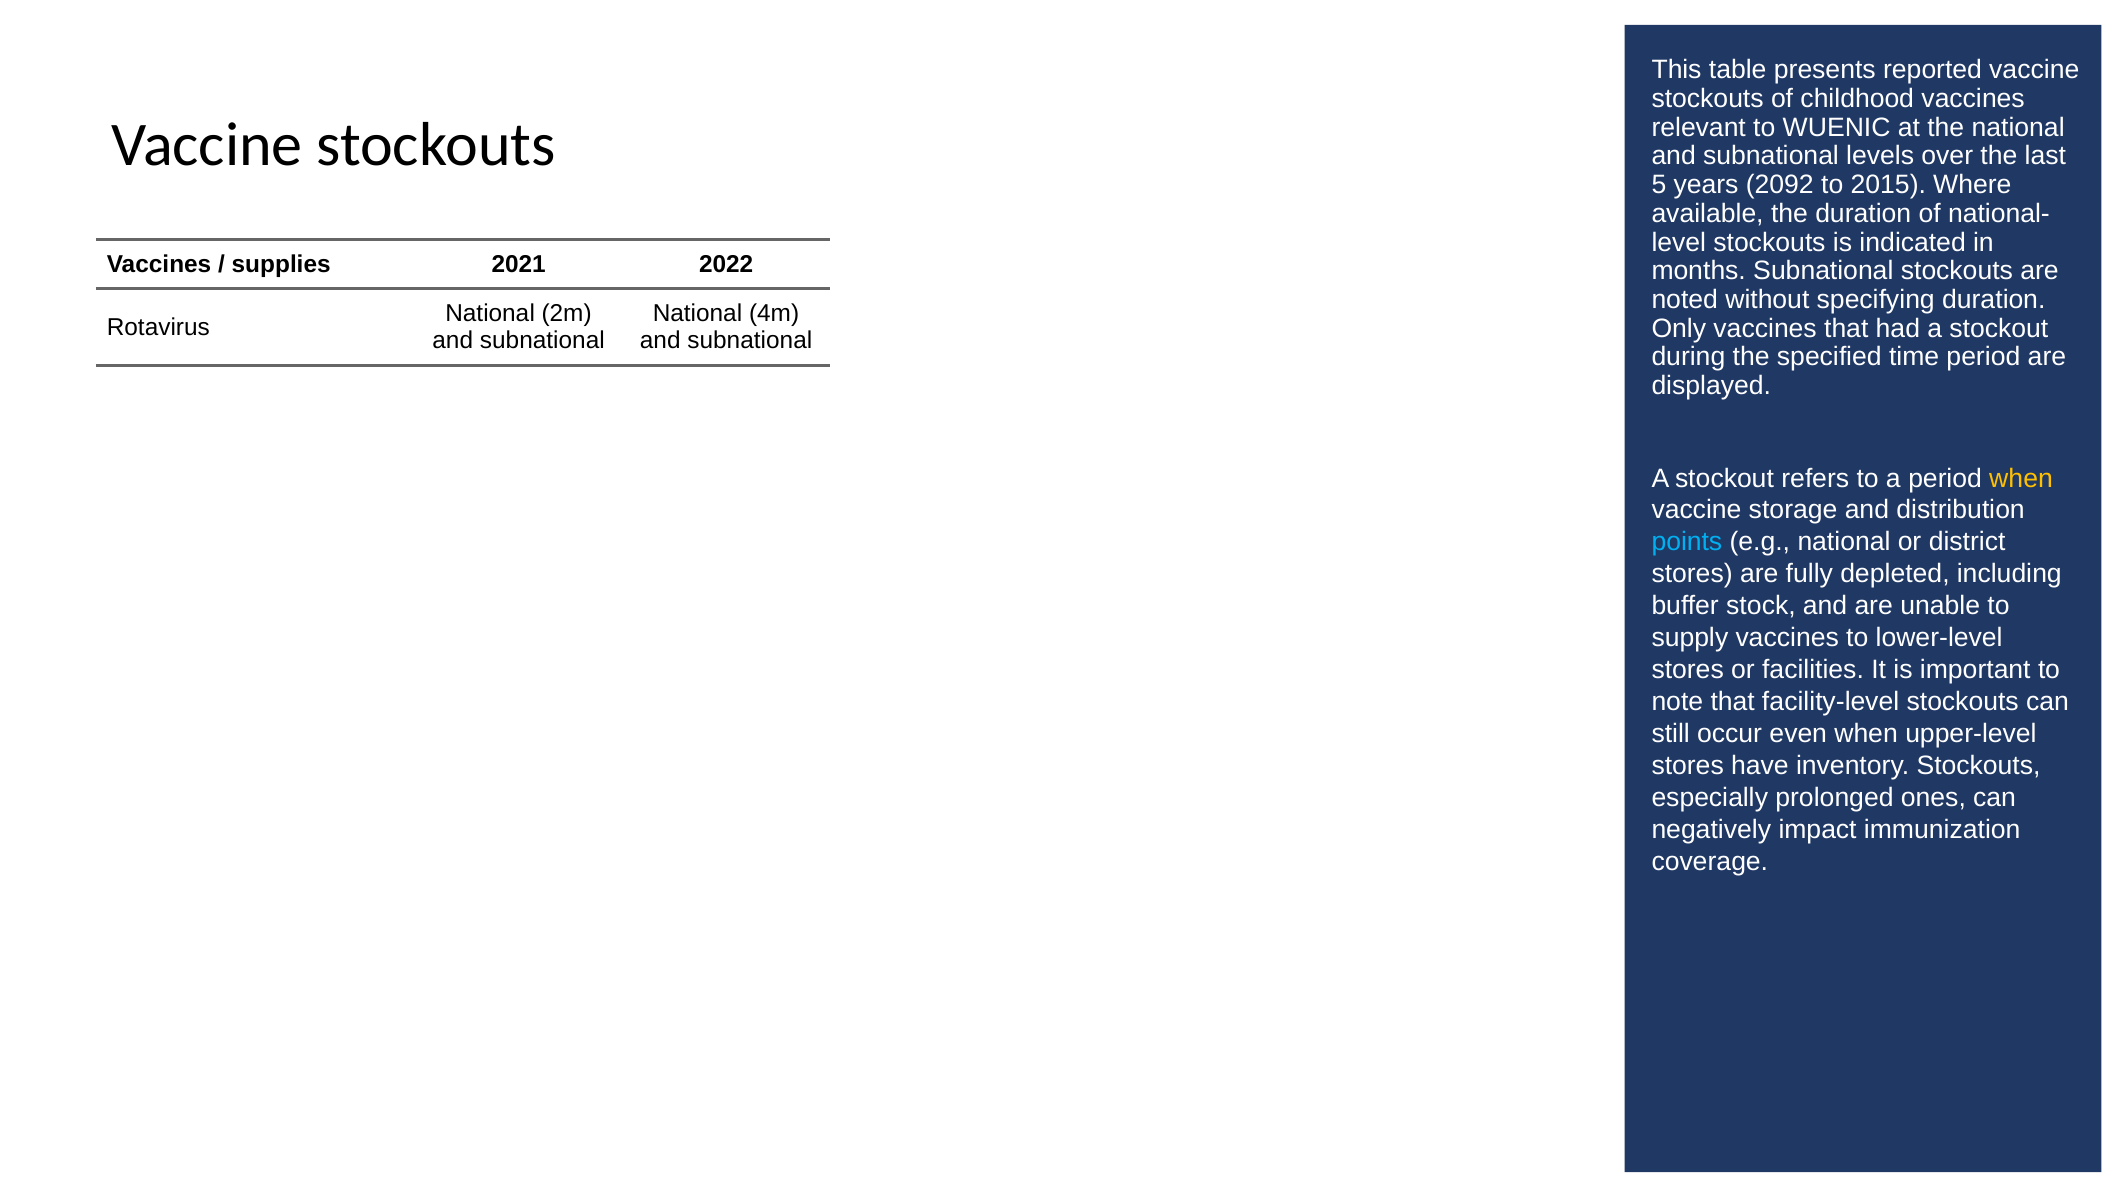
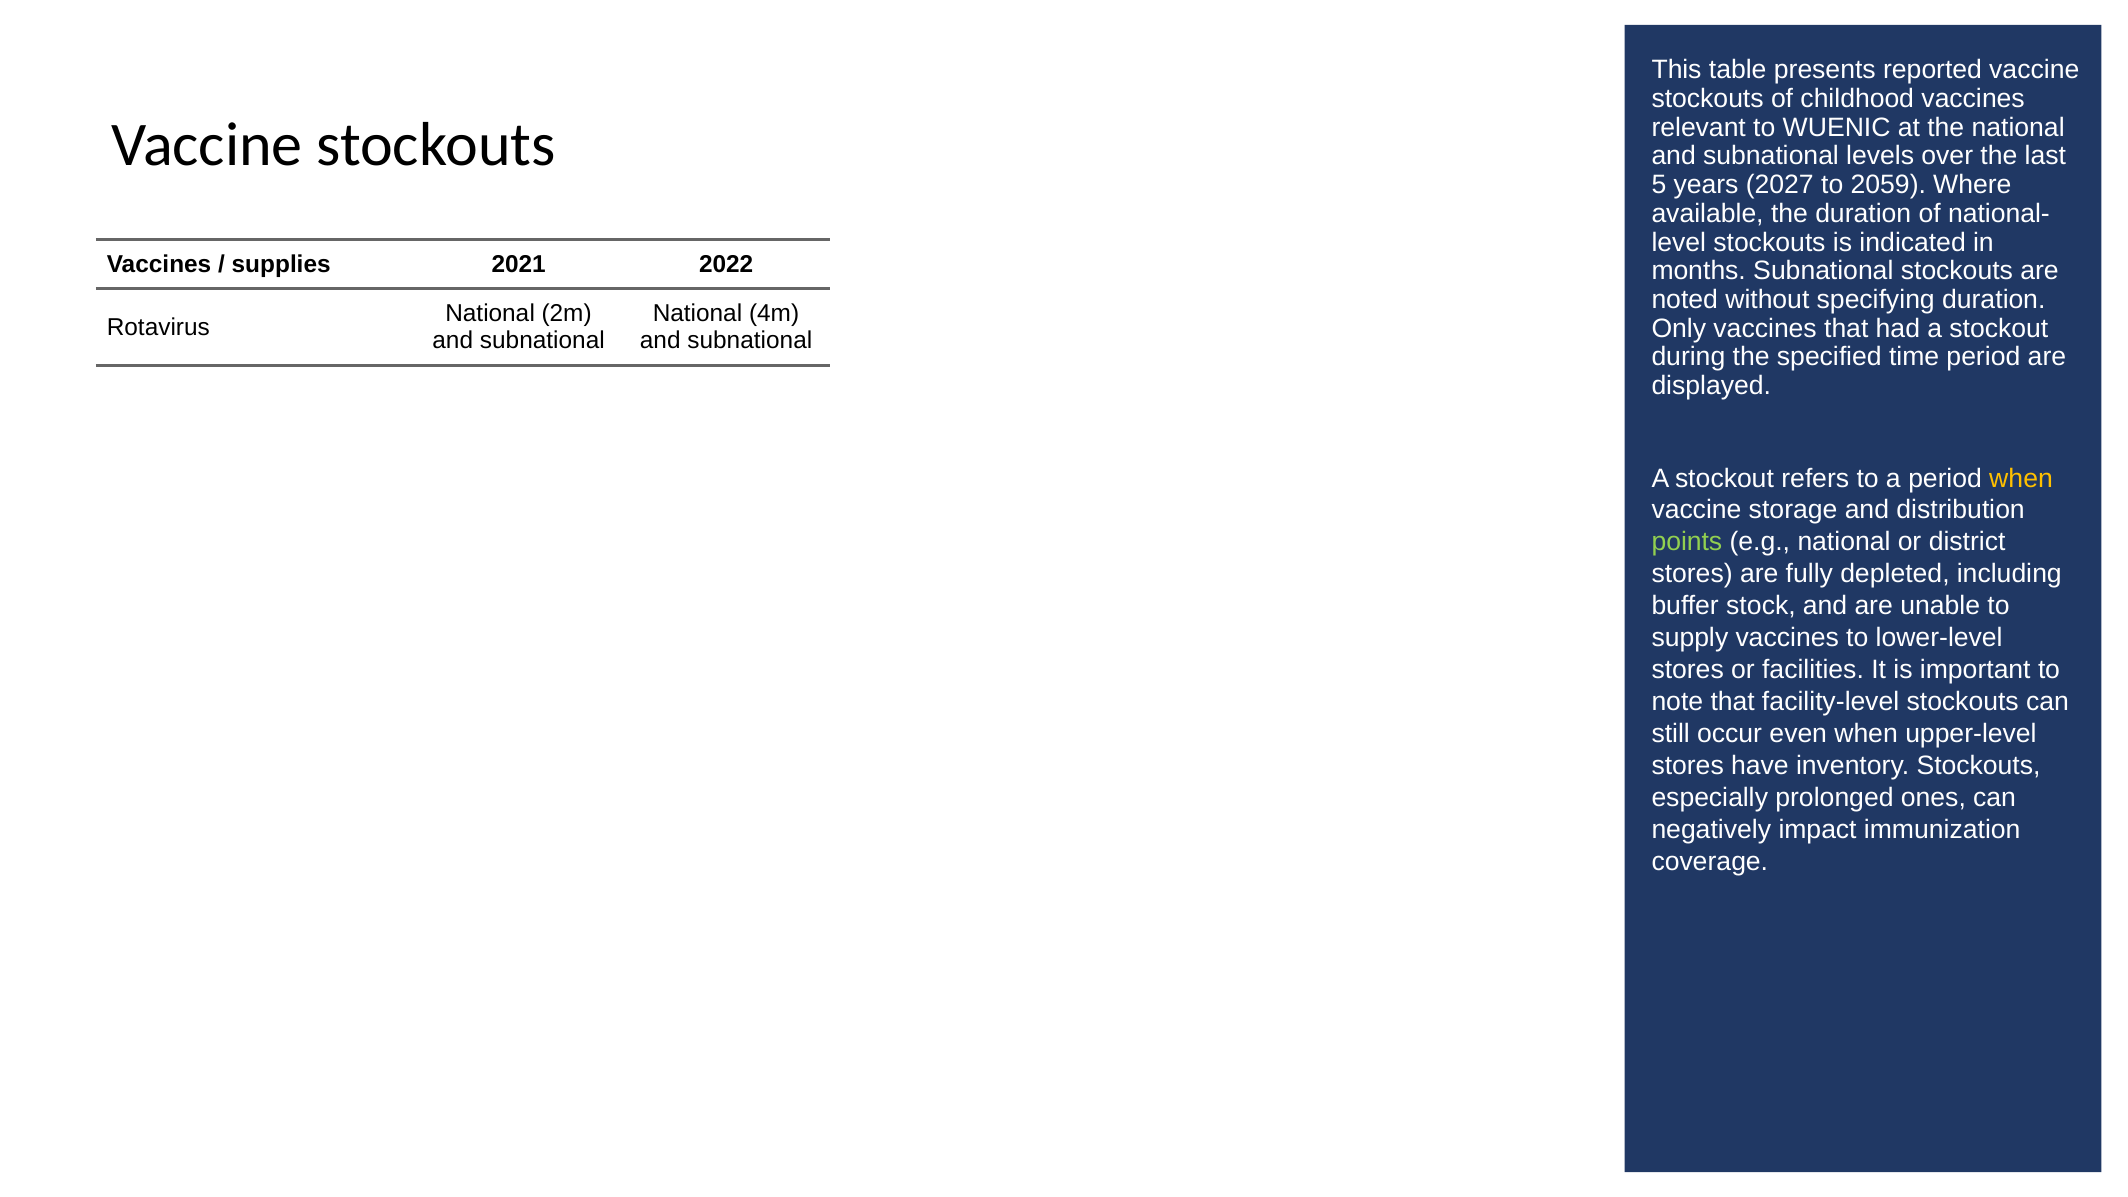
2092: 2092 -> 2027 (1780, 185)
2015: 2015 -> 2059 (1888, 185)
points colour: light blue -> light green (1687, 542)
